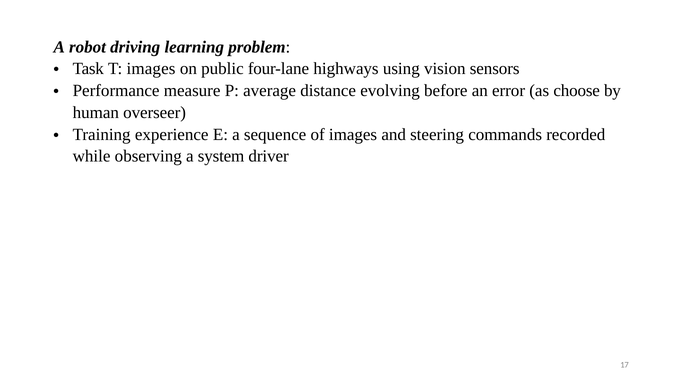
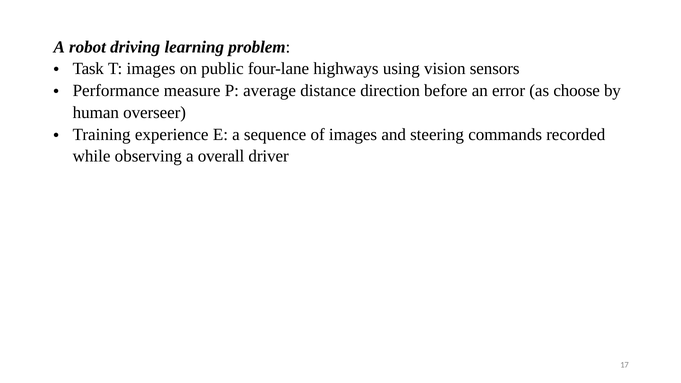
evolving: evolving -> direction (390, 91)
system: system -> overall (221, 156)
